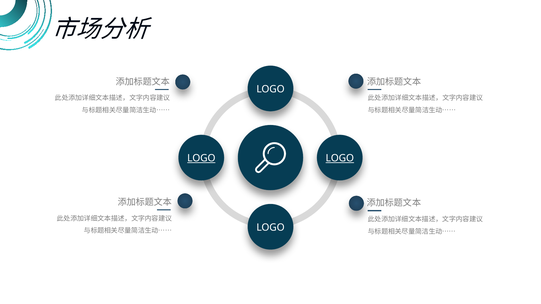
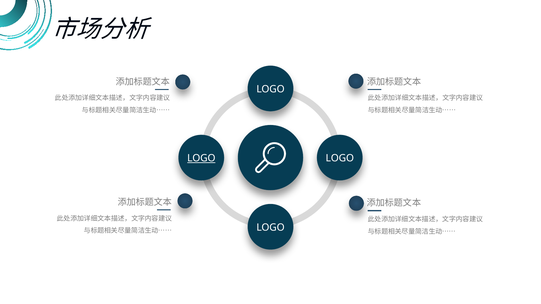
LOGO underline: present -> none (340, 158)
